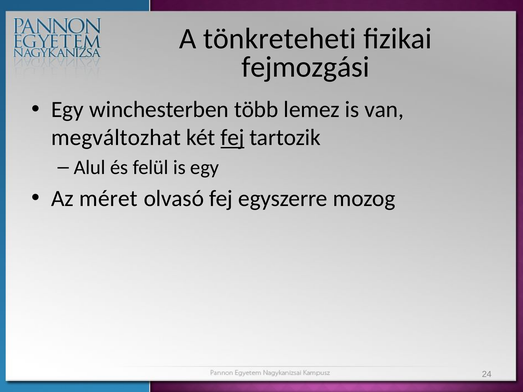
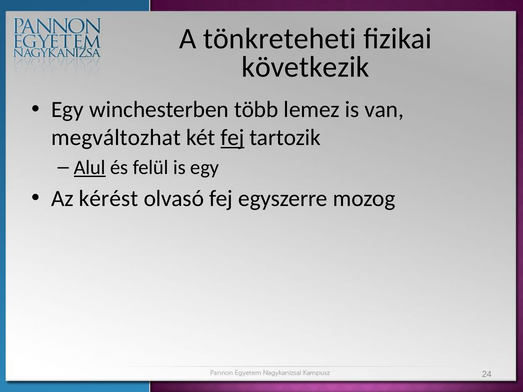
fejmozgási: fejmozgási -> következik (306, 67)
Alul underline: none -> present (90, 168)
méret: méret -> kérést (109, 199)
